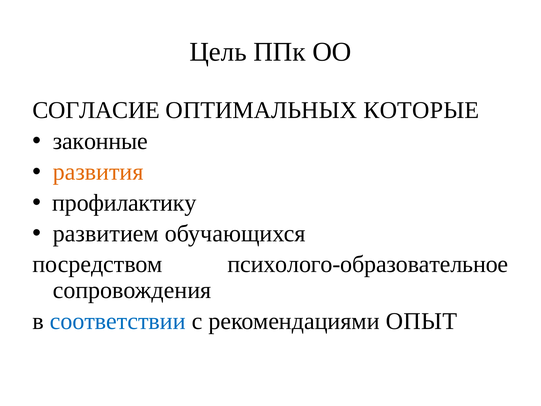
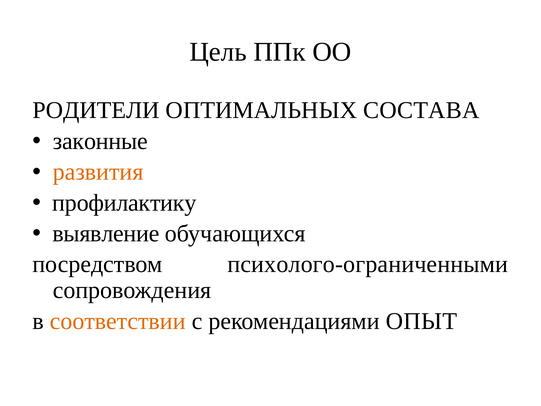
СОГЛАСИЕ: СОГЛАСИЕ -> РОДИТЕЛИ (96, 110)
КОТОРЫЕ: КОТОРЫЕ -> СОСТАВА (421, 110)
развитием: развитием -> выявление (106, 233)
психолого-образовательное: психолого-образовательное -> психолого-ограниченными (368, 264)
соответствии colour: blue -> orange (118, 321)
